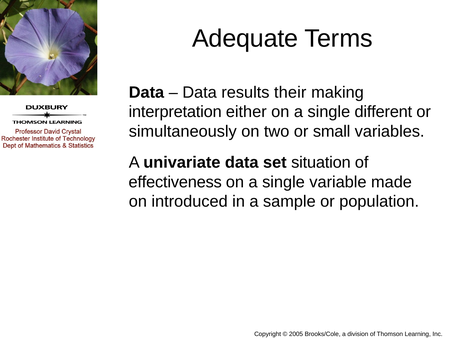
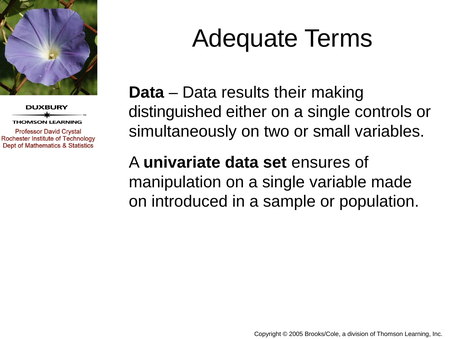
interpretation: interpretation -> distinguished (175, 112)
different: different -> controls (383, 112)
situation: situation -> ensures (321, 162)
effectiveness: effectiveness -> manipulation (175, 182)
